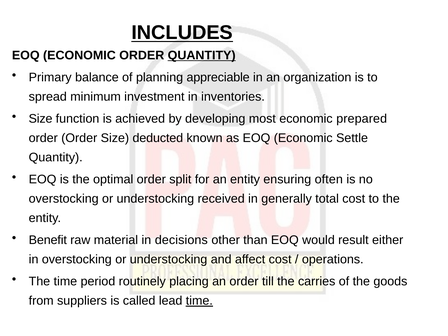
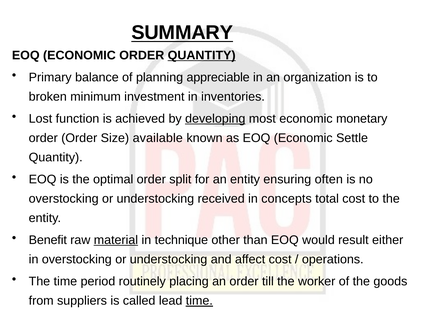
INCLUDES: INCLUDES -> SUMMARY (182, 33)
spread: spread -> broken (48, 97)
Size: Size -> Lost (40, 119)
developing underline: none -> present (215, 119)
prepared: prepared -> monetary (362, 119)
deducted: deducted -> available (158, 138)
generally: generally -> concepts (287, 199)
material underline: none -> present (116, 240)
decisions: decisions -> technique (181, 240)
carries: carries -> worker (317, 281)
